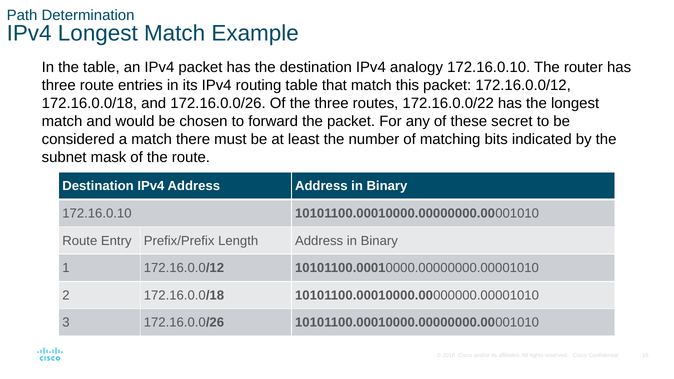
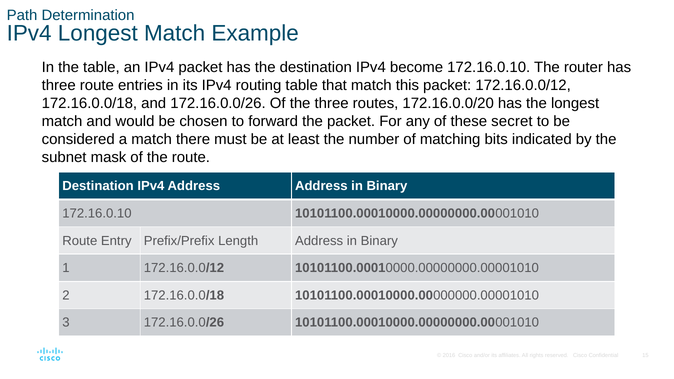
analogy: analogy -> become (417, 67)
172.16.0.0/22: 172.16.0.0/22 -> 172.16.0.0/20 (448, 103)
